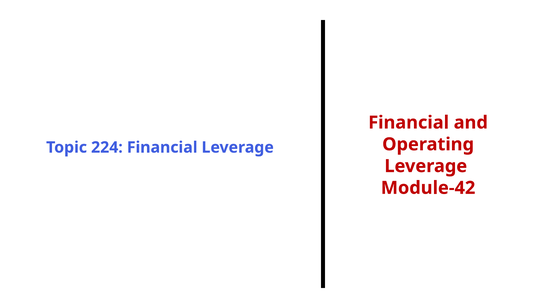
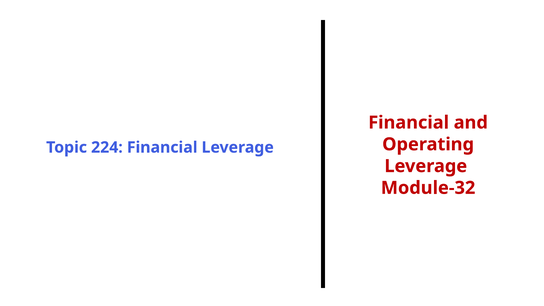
Module-42: Module-42 -> Module-32 (428, 188)
